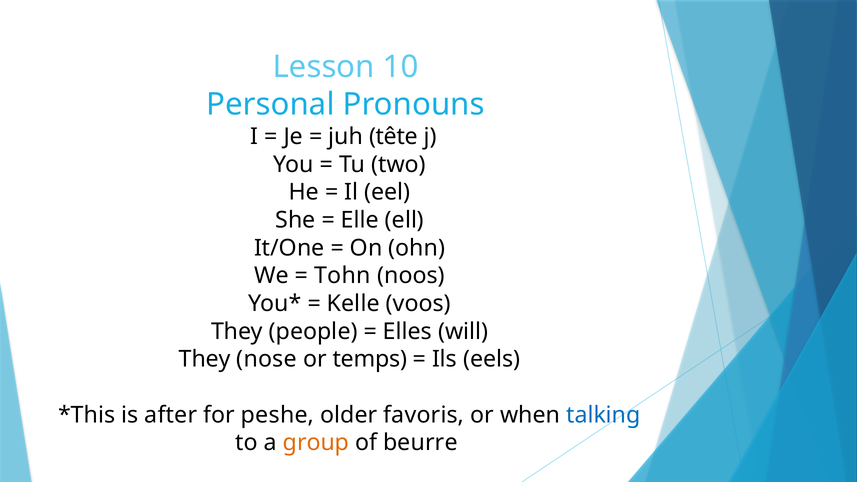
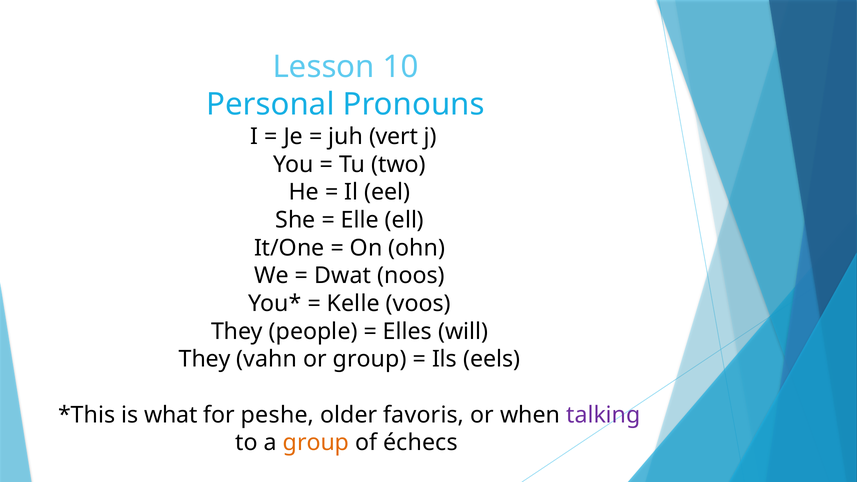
tête: tête -> vert (393, 137)
Tohn: Tohn -> Dwat (343, 276)
nose: nose -> vahn (267, 359)
or temps: temps -> group (370, 359)
after: after -> what (171, 415)
talking colour: blue -> purple (603, 415)
beurre: beurre -> échecs (420, 443)
